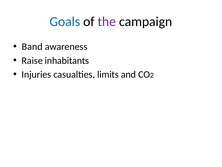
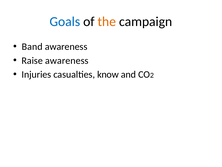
the colour: purple -> orange (107, 21)
Raise inhabitants: inhabitants -> awareness (67, 60)
limits: limits -> know (108, 74)
